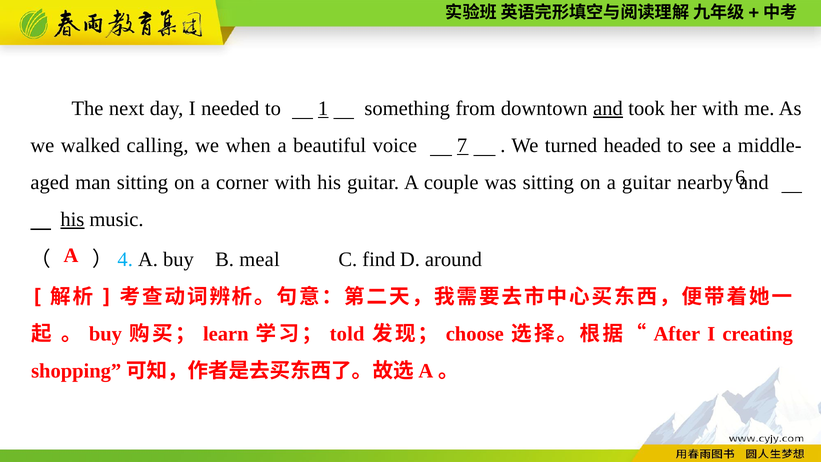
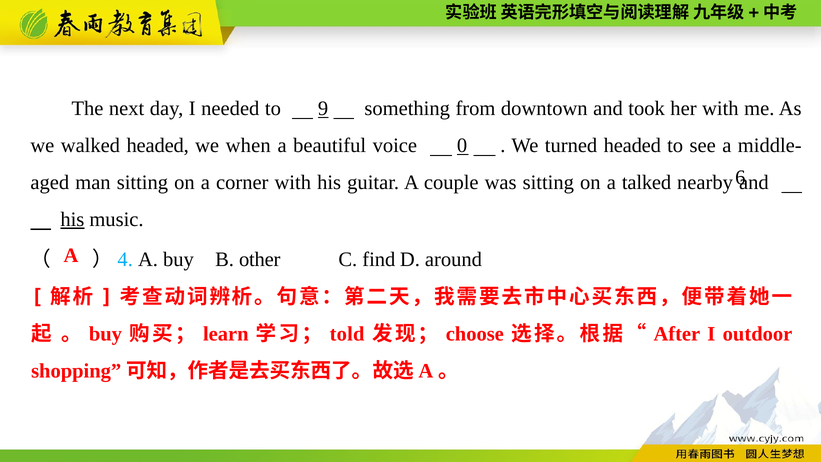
1: 1 -> 9 (323, 108)
and underline: present -> none (608, 108)
walked calling: calling -> headed (158, 145)
7: 7 -> 0 (462, 145)
a guitar: guitar -> talked (647, 182)
meal: meal -> other (260, 259)
creating: creating -> outdoor (758, 334)
